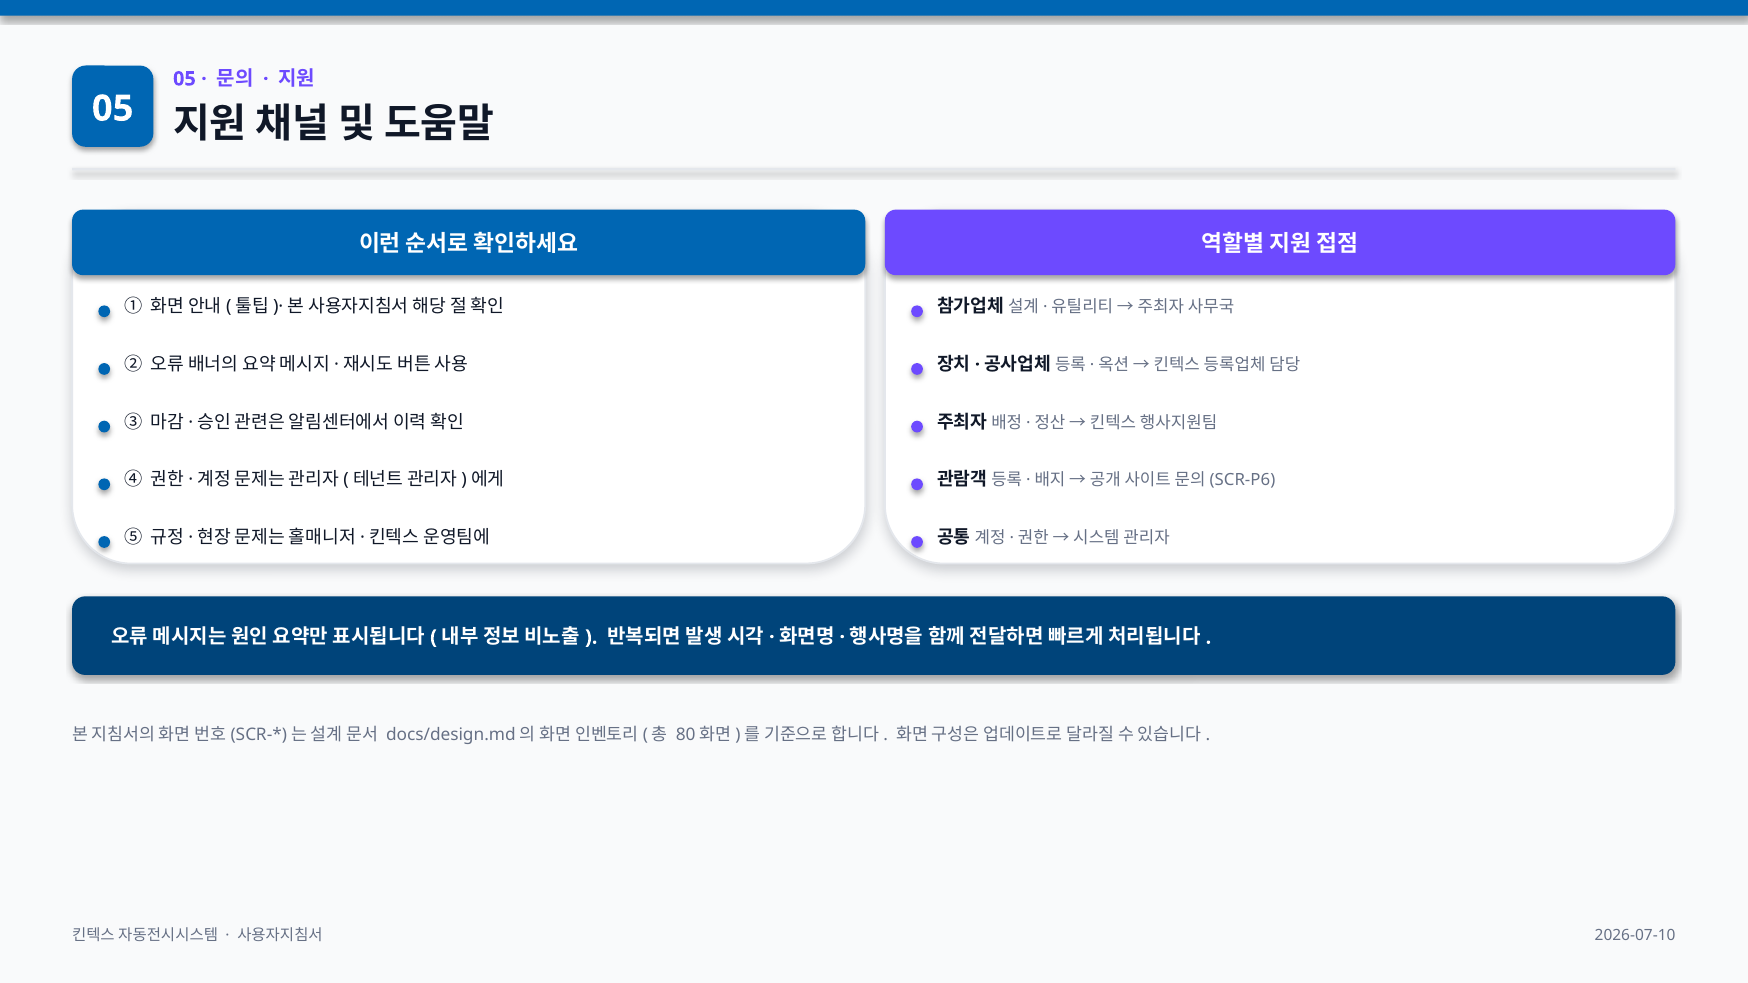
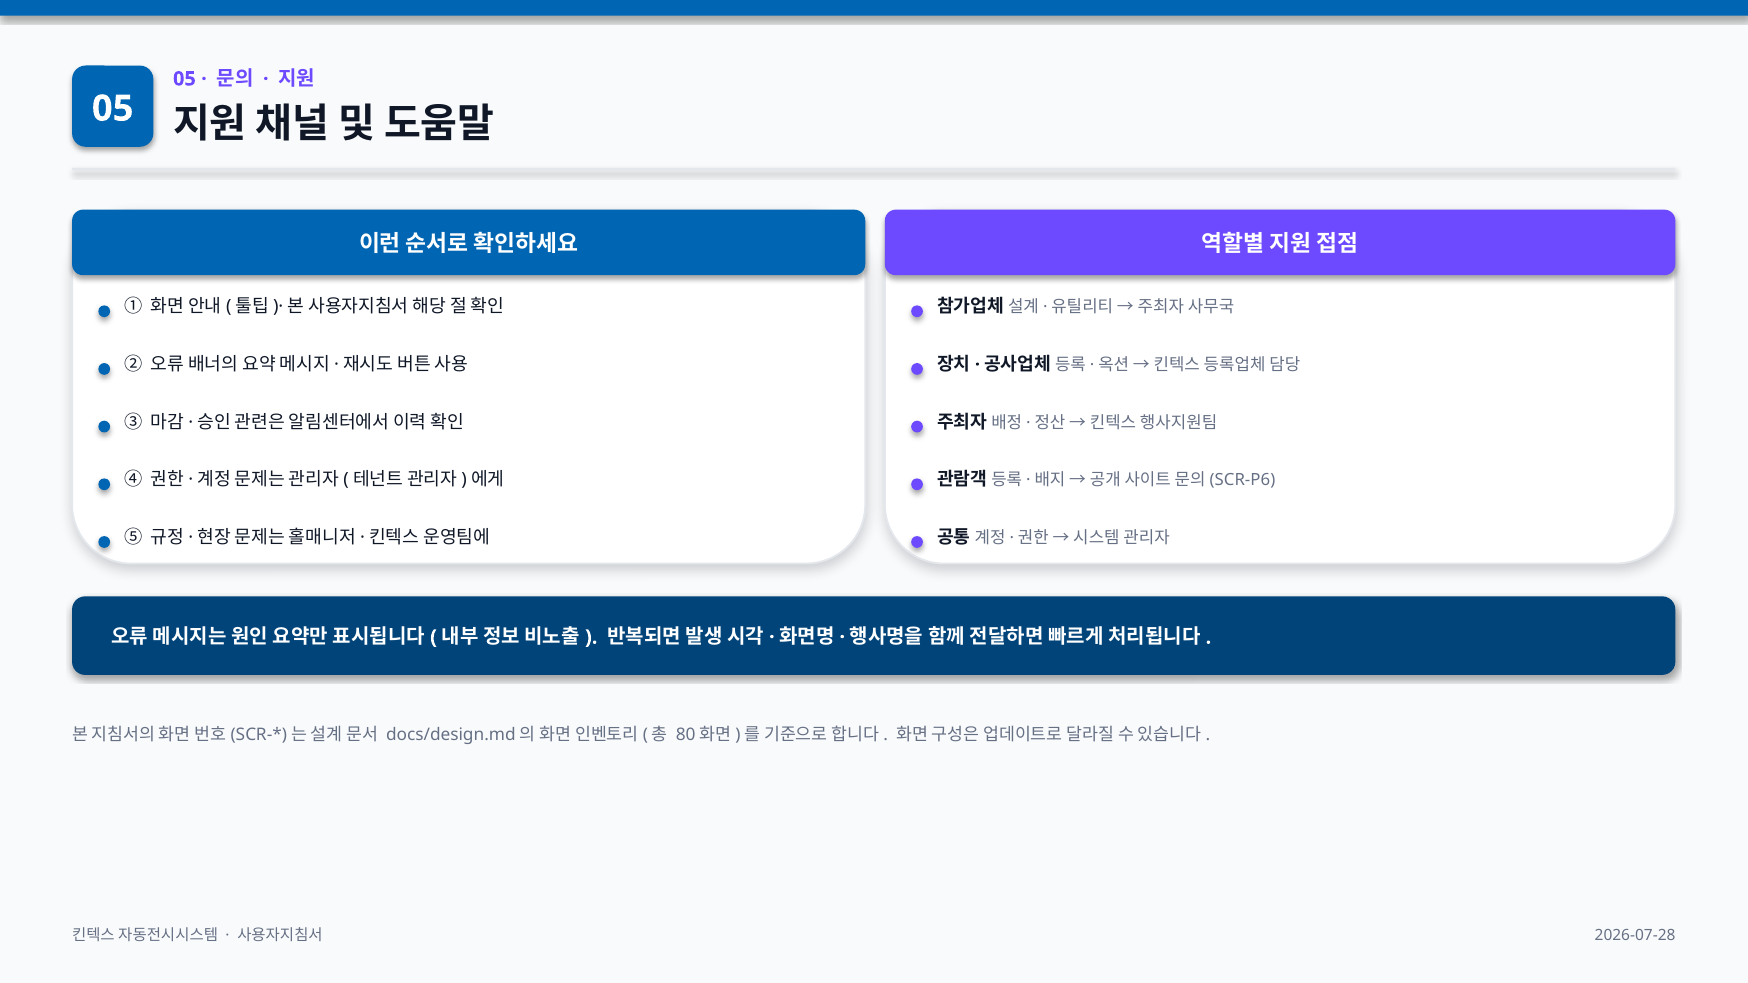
2026-07-10: 2026-07-10 -> 2026-07-28 (1635, 936)
